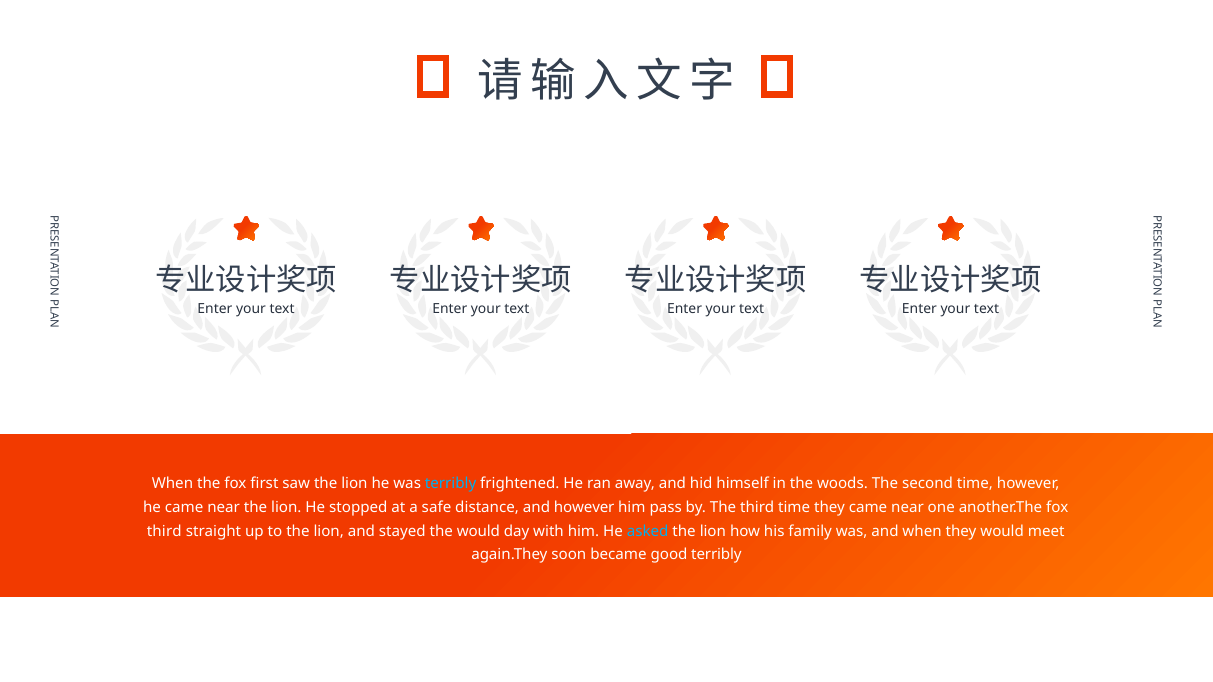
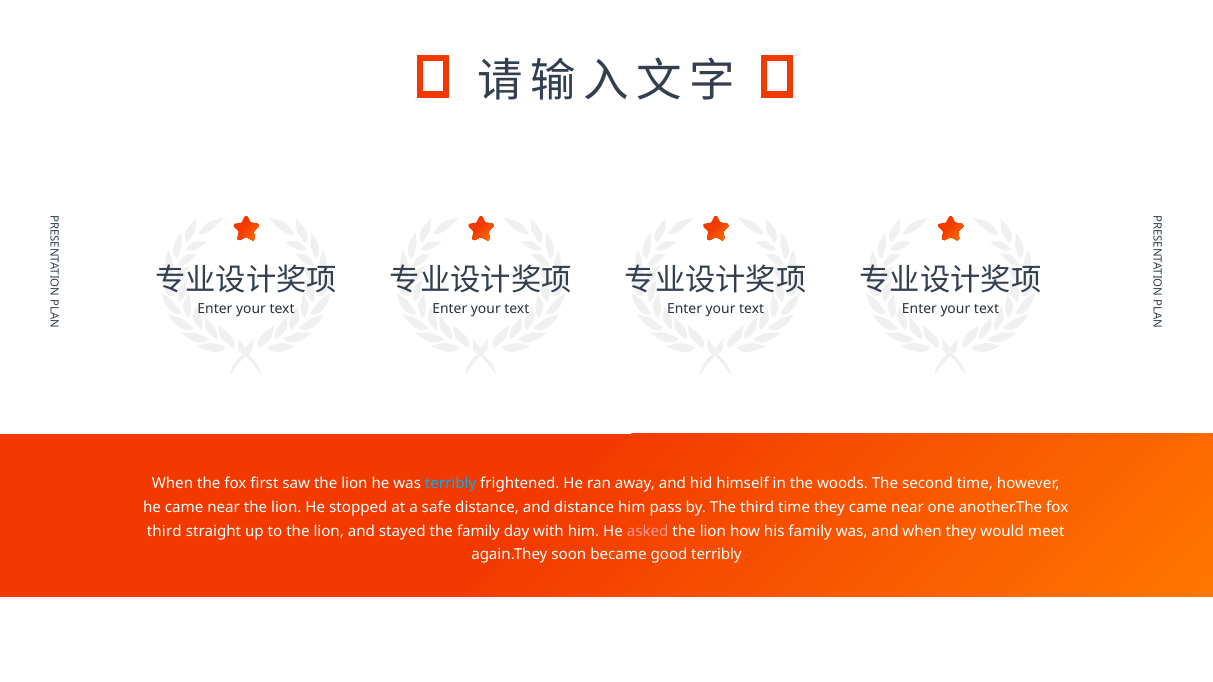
and however: however -> distance (584, 508)
the would: would -> family (478, 531)
asked colour: light blue -> pink (648, 531)
